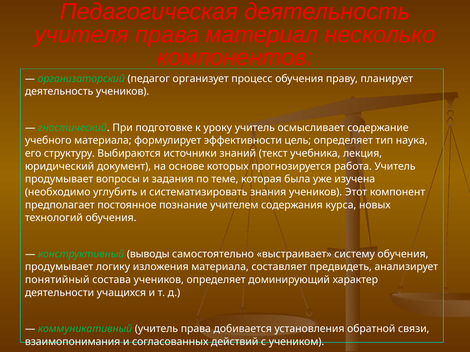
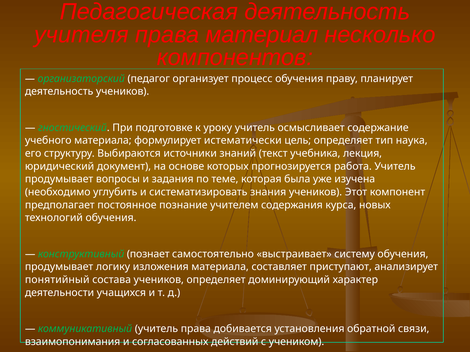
эффективности: эффективности -> истематически (243, 141)
выводы: выводы -> познает (148, 254)
предвидеть: предвидеть -> приступают (341, 267)
